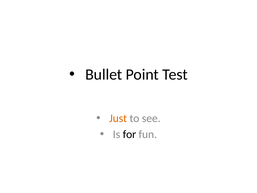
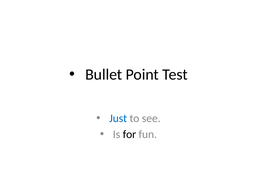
Just colour: orange -> blue (118, 118)
